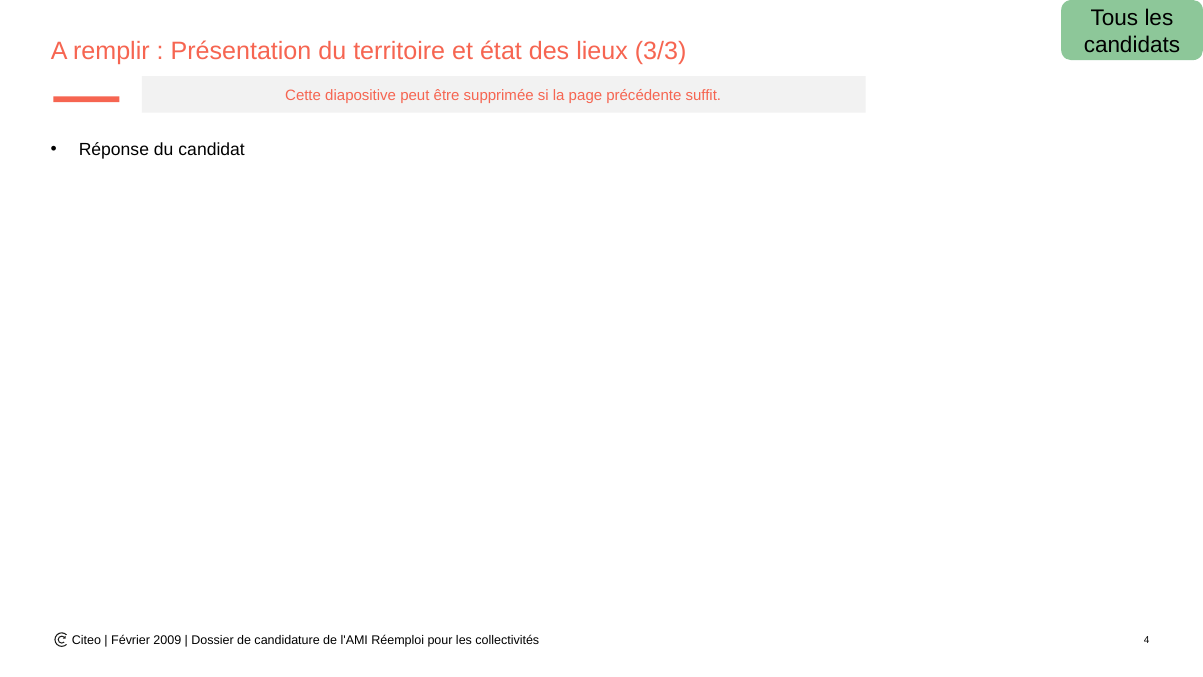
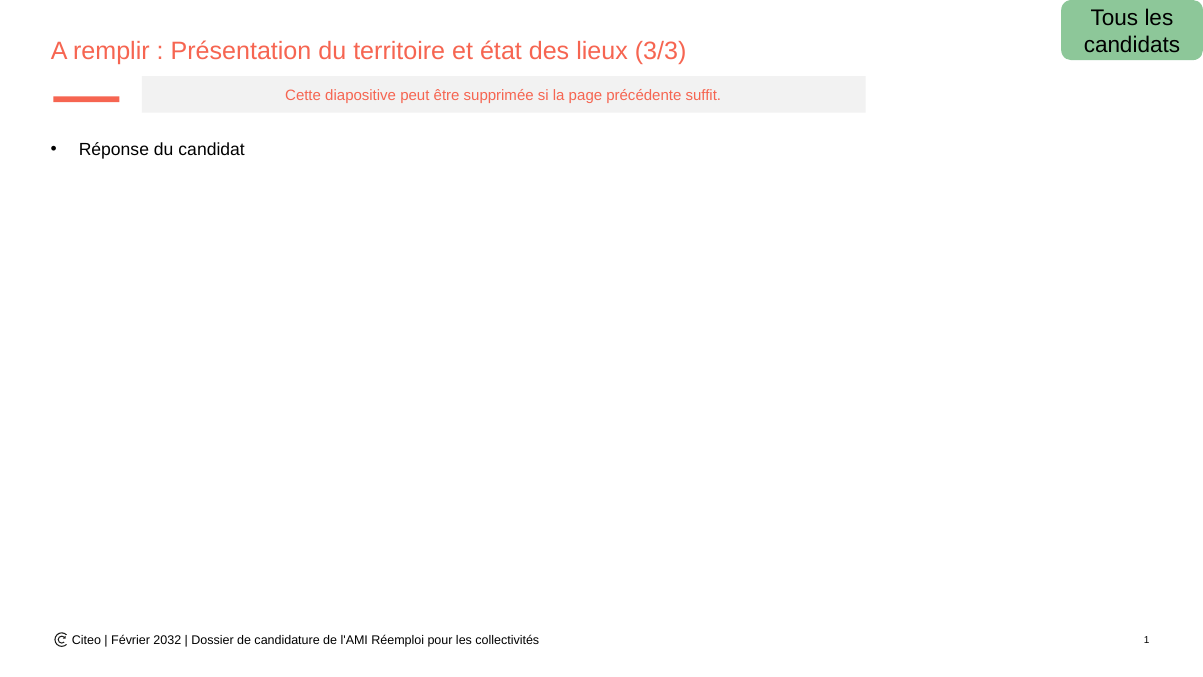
2009: 2009 -> 2032 (167, 640)
4: 4 -> 1 (1147, 640)
